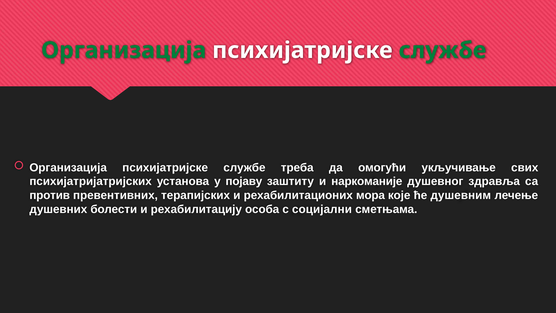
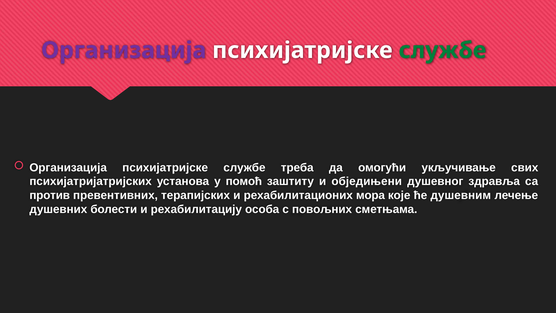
Организација colour: green -> purple (124, 50)
појаву: појаву -> помоћ (244, 181)
наркоманије: наркоманије -> обједињени (367, 181)
социјални: социјални -> повољних (322, 209)
